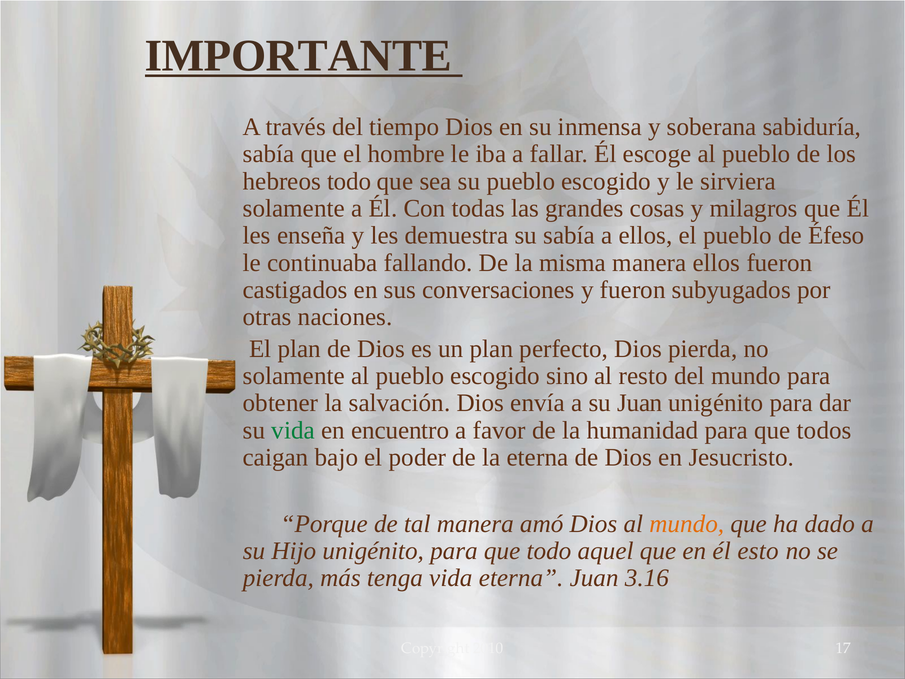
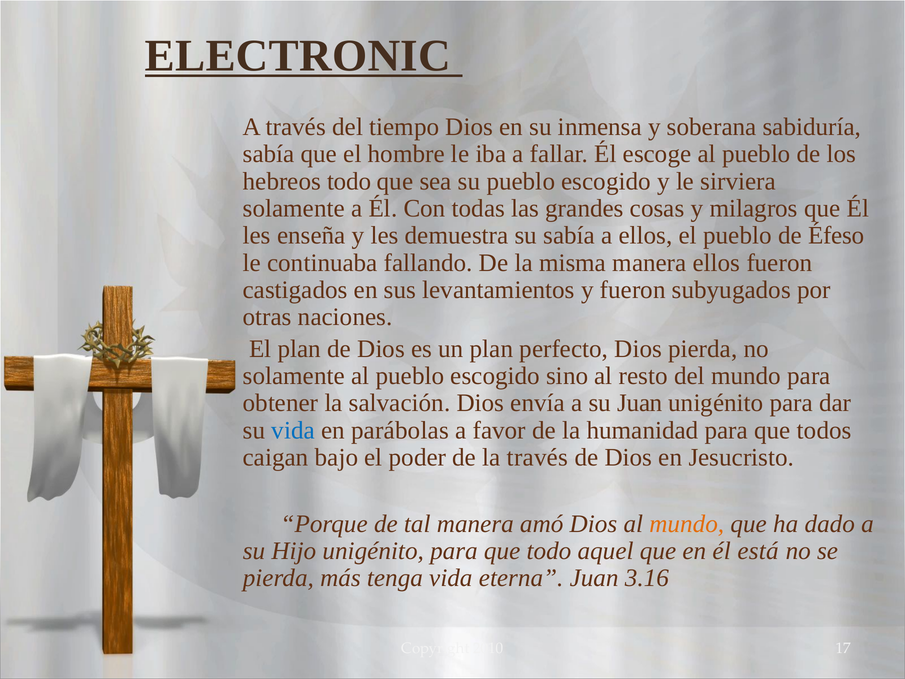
IMPORTANTE: IMPORTANTE -> ELECTRONIC (298, 56)
conversaciones: conversaciones -> levantamientos (499, 290)
vida colour: green -> blue (293, 430)
encuentro: encuentro -> parábolas (400, 430)
la eterna: eterna -> través (537, 457)
esto: esto -> está (758, 551)
